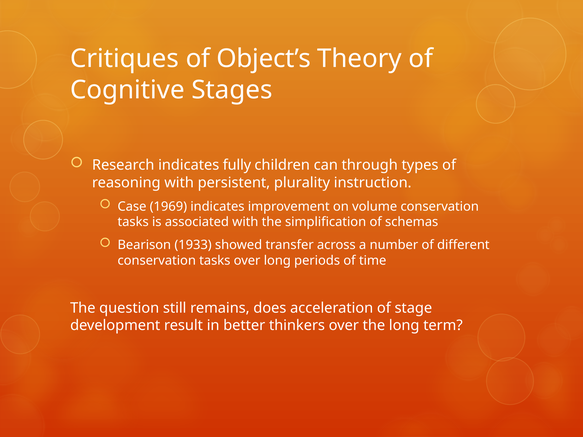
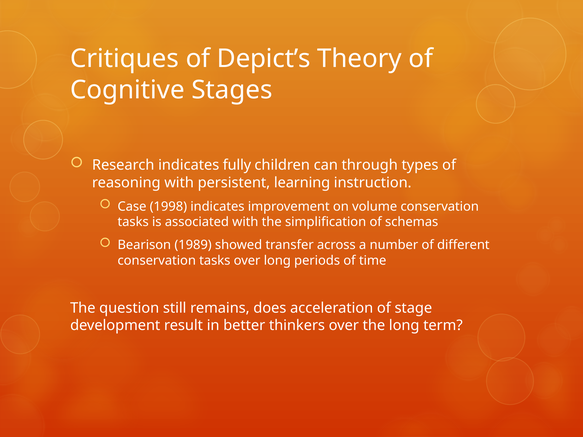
Object’s: Object’s -> Depict’s (264, 59)
plurality: plurality -> learning (302, 183)
1969: 1969 -> 1998 (168, 207)
1933: 1933 -> 1989 (193, 245)
